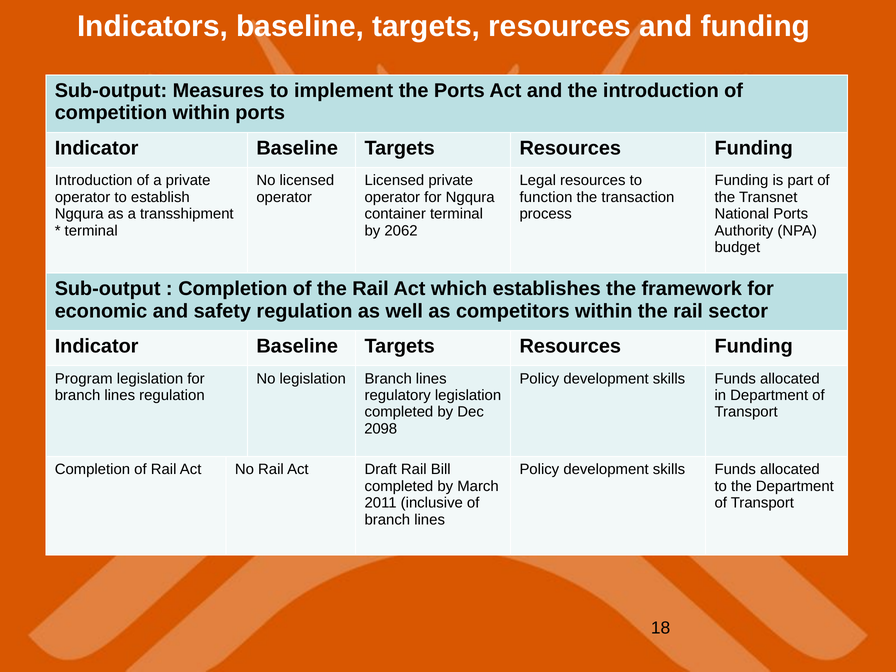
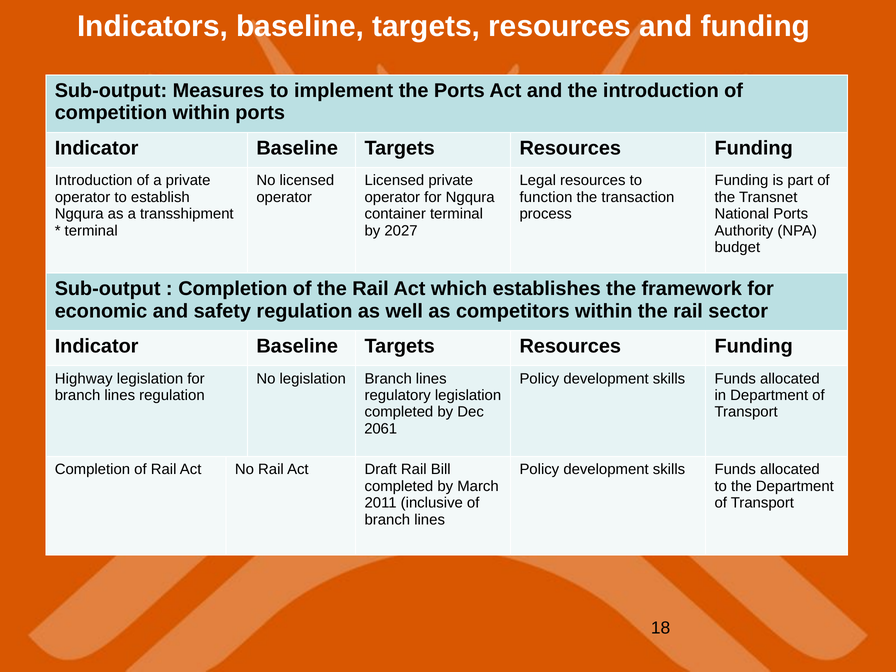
2062: 2062 -> 2027 (401, 231)
Program: Program -> Highway (84, 379)
2098: 2098 -> 2061 (381, 429)
